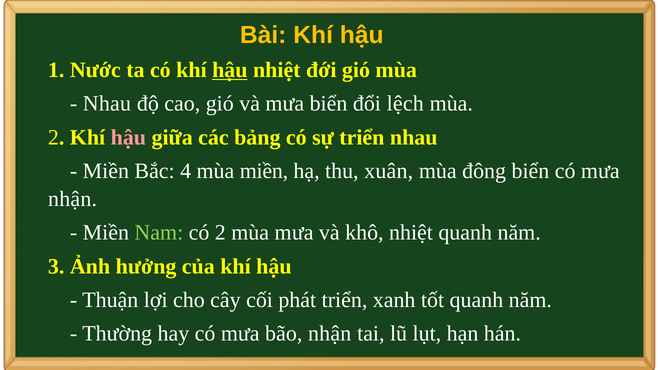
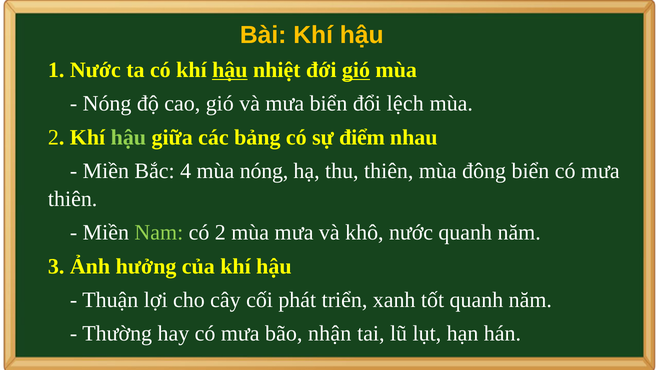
gió underline: none -> present (356, 70)
Nhau: Nhau -> Nóng (107, 104)
hậu colour: pink -> light green (128, 137)
sự triển: triển -> điểm (362, 137)
mùa miền: miền -> nóng (264, 171)
thu xuân: xuân -> thiên (389, 171)
nhận: nhận -> thiên (73, 199)
khô nhiệt: nhiệt -> nước (411, 233)
